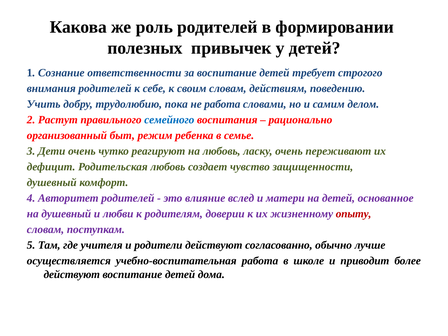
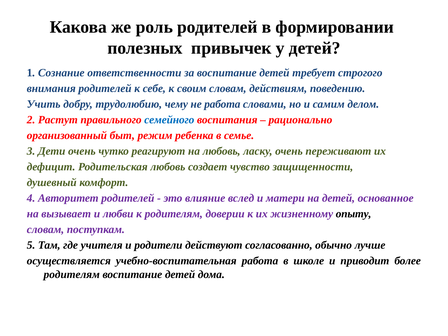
пока: пока -> чему (176, 104)
на душевный: душевный -> вызывает (66, 214)
опыту colour: red -> black (354, 214)
действуют: действуют -> родителям (72, 274)
